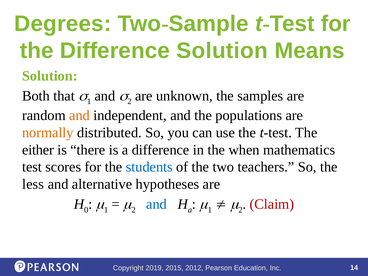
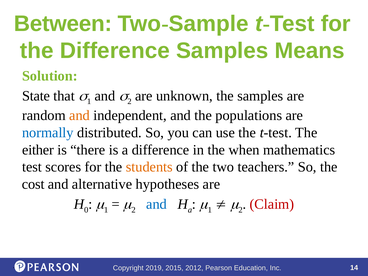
Degrees: Degrees -> Between (63, 24)
Difference Solution: Solution -> Samples (222, 51)
Both: Both -> State (36, 96)
normally colour: orange -> blue (48, 133)
students colour: blue -> orange (149, 167)
less: less -> cost (33, 184)
